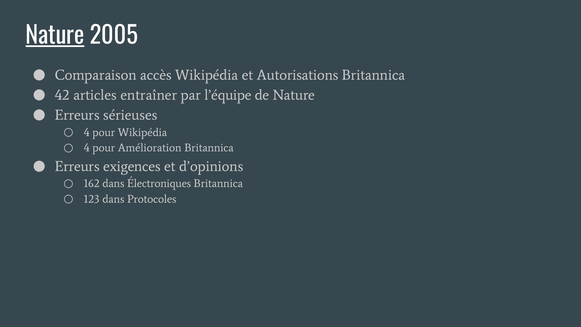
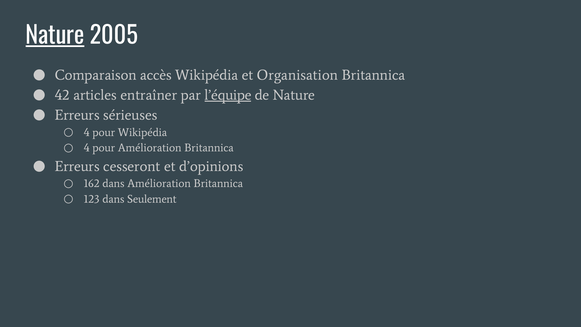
Autorisations: Autorisations -> Organisation (297, 75)
l’équipe underline: none -> present (228, 95)
exigences: exigences -> cesseront (132, 166)
dans Électroniques: Électroniques -> Amélioration (159, 183)
Protocoles: Protocoles -> Seulement (152, 199)
